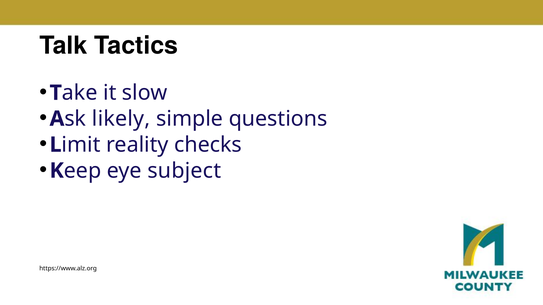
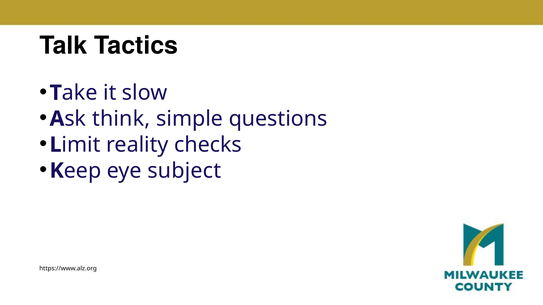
likely: likely -> think (121, 119)
